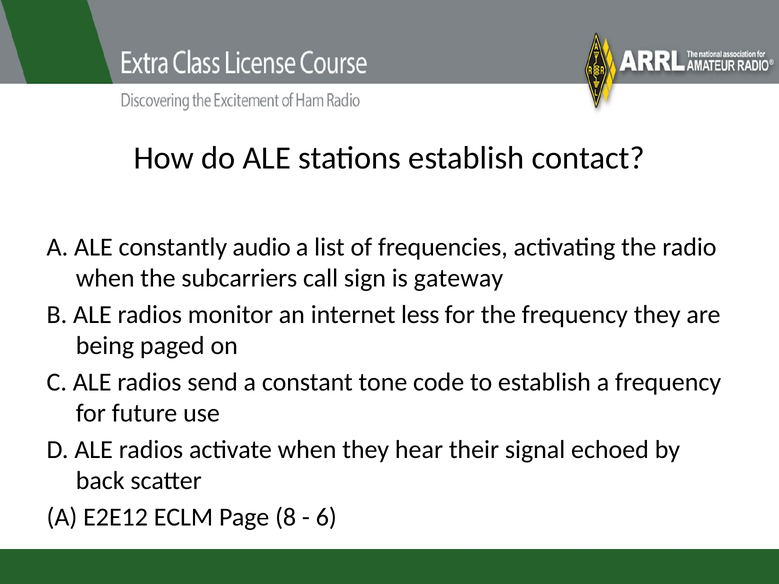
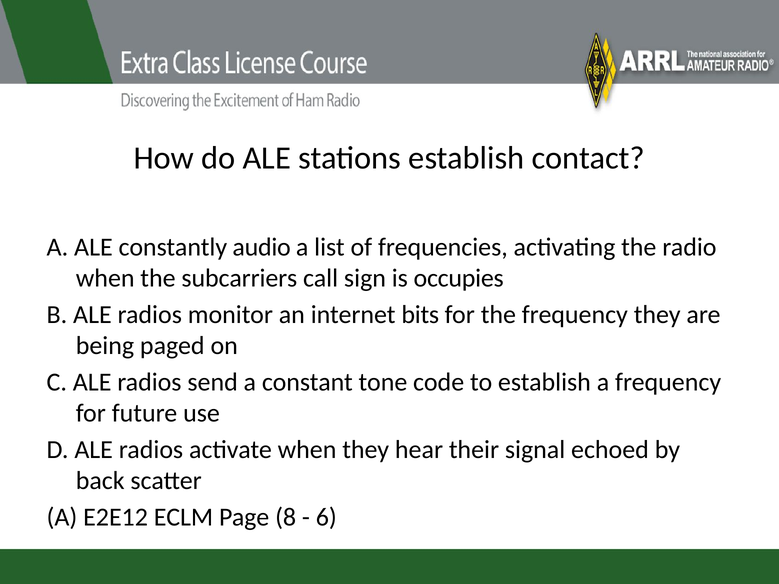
gateway: gateway -> occupies (459, 278)
less: less -> bits (420, 315)
